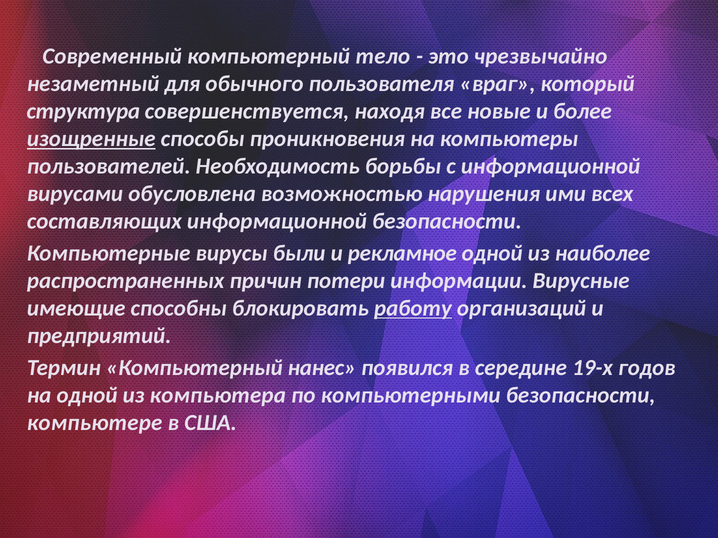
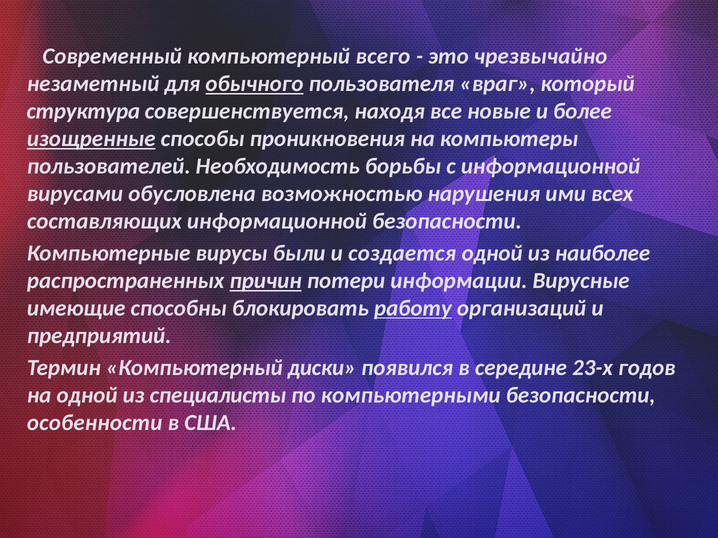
тело: тело -> всего (383, 56)
обычного underline: none -> present (254, 84)
рекламное: рекламное -> создается (402, 253)
причин underline: none -> present (266, 281)
нанес: нанес -> диски (322, 368)
19-х: 19-х -> 23-х (593, 368)
компьютера: компьютера -> специалисты (218, 396)
компьютере: компьютере -> особенности (95, 423)
